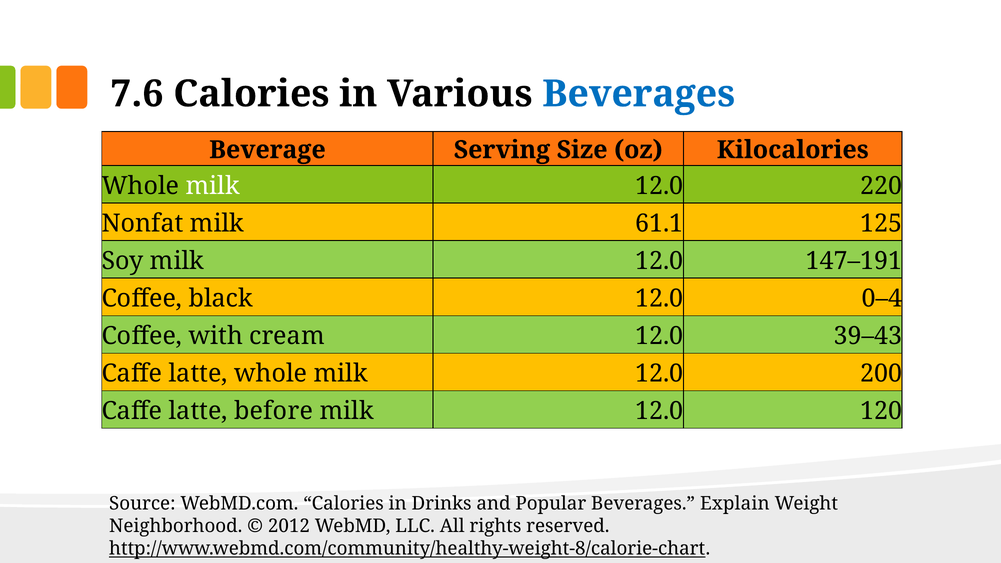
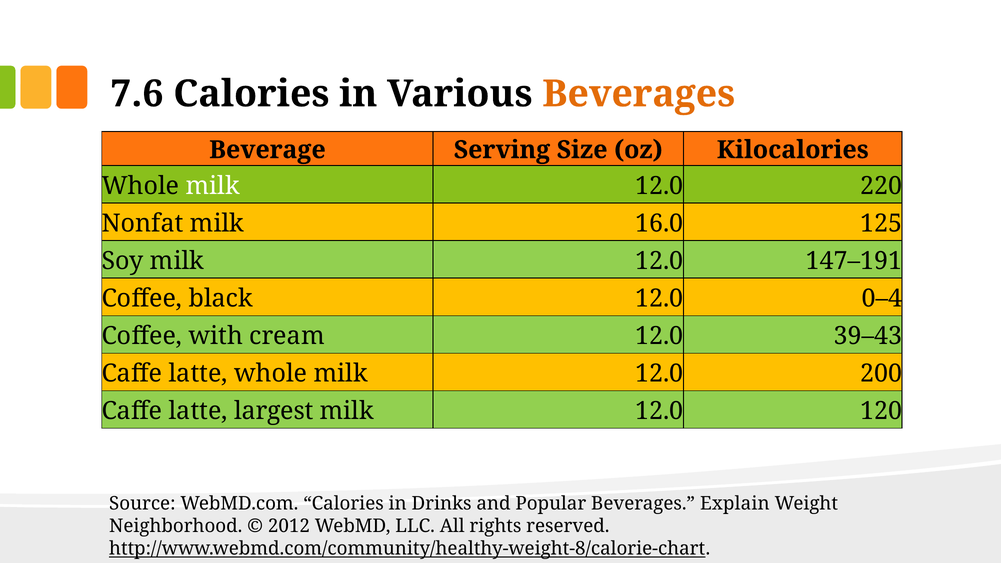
Beverages colour: blue -> orange (639, 94)
61.1: 61.1 -> 16.0 (659, 223)
before: before -> largest (274, 411)
